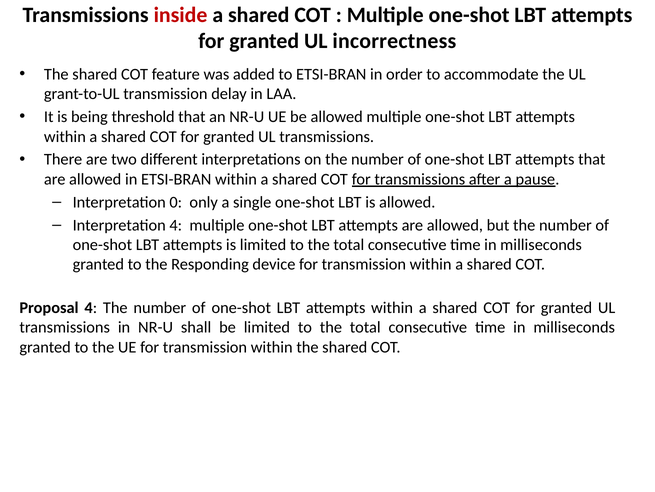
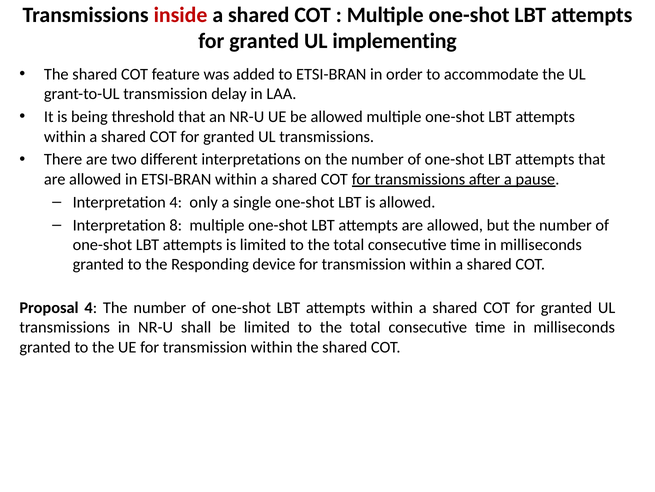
incorrectness: incorrectness -> implementing (395, 41)
Interpretation 0: 0 -> 4 (176, 202)
Interpretation 4: 4 -> 8 (176, 225)
